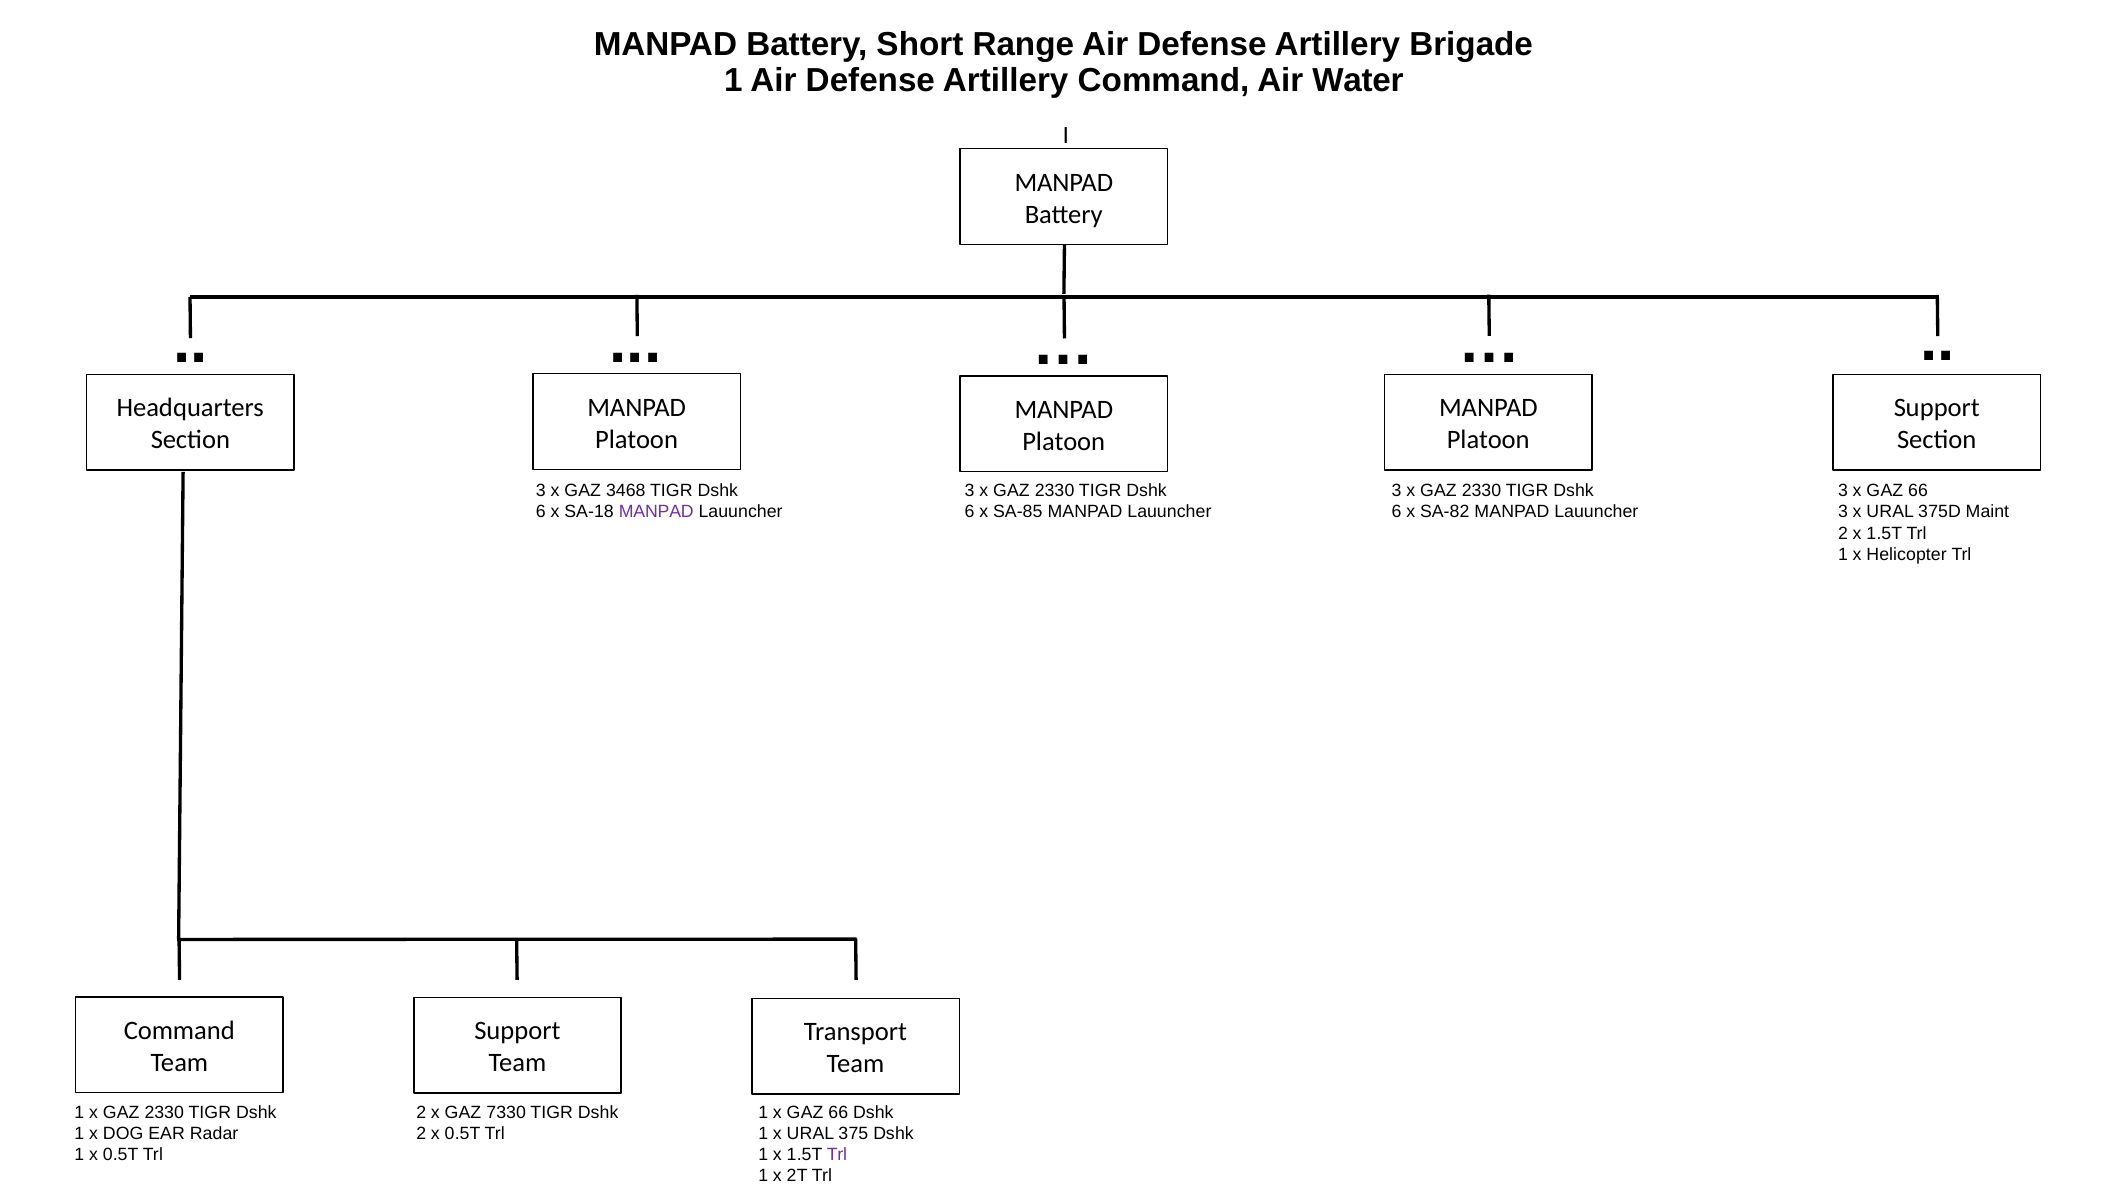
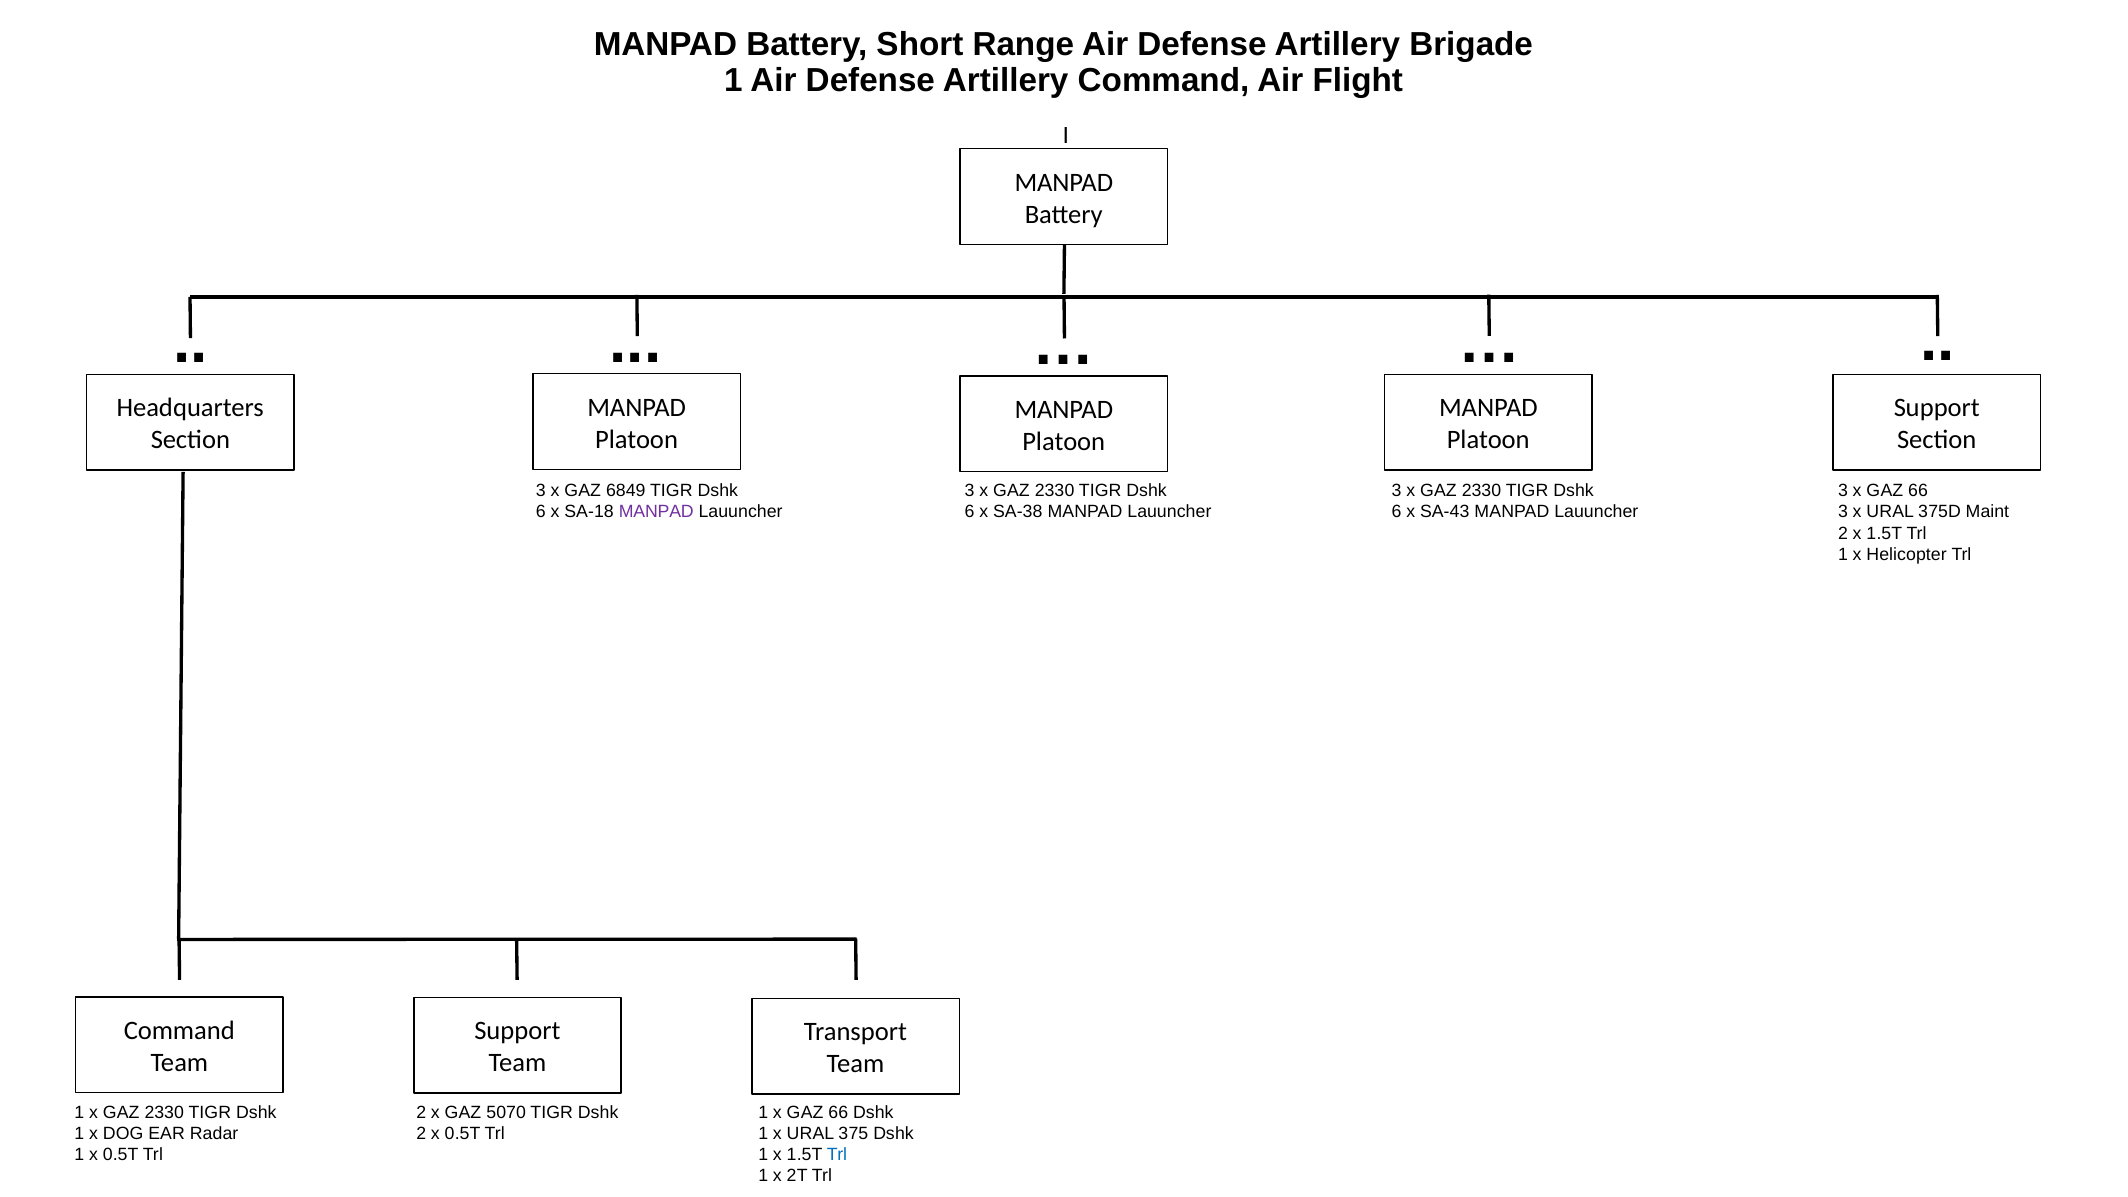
Water: Water -> Flight (1358, 81)
3468: 3468 -> 6849 (626, 491)
SA-85: SA-85 -> SA-38 (1018, 511)
SA-82: SA-82 -> SA-43 (1445, 512)
7330: 7330 -> 5070 (506, 1112)
Trl colour: purple -> blue (837, 1155)
